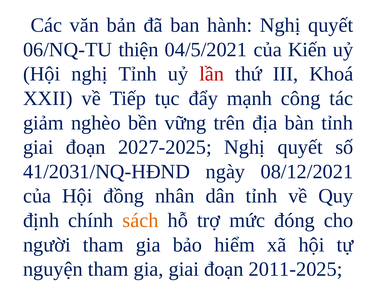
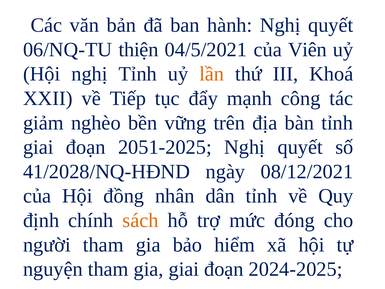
Kiến: Kiến -> Viên (307, 50)
lần colour: red -> orange (212, 74)
2027-2025: 2027-2025 -> 2051-2025 (165, 147)
41/2031/NQ-HĐND: 41/2031/NQ-HĐND -> 41/2028/NQ-HĐND (107, 171)
2011-2025: 2011-2025 -> 2024-2025 (296, 269)
